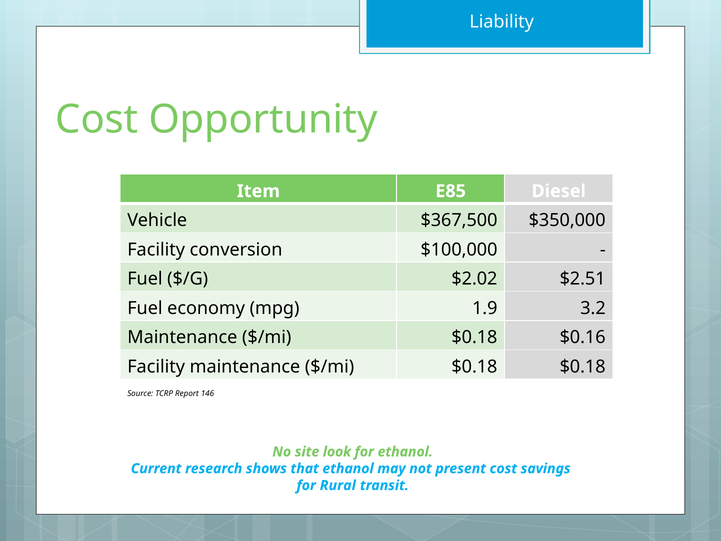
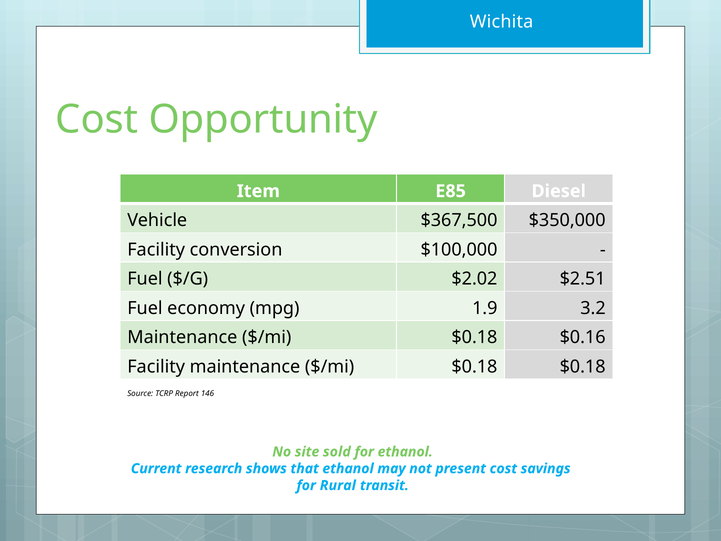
Liability: Liability -> Wichita (502, 22)
look: look -> sold (337, 452)
